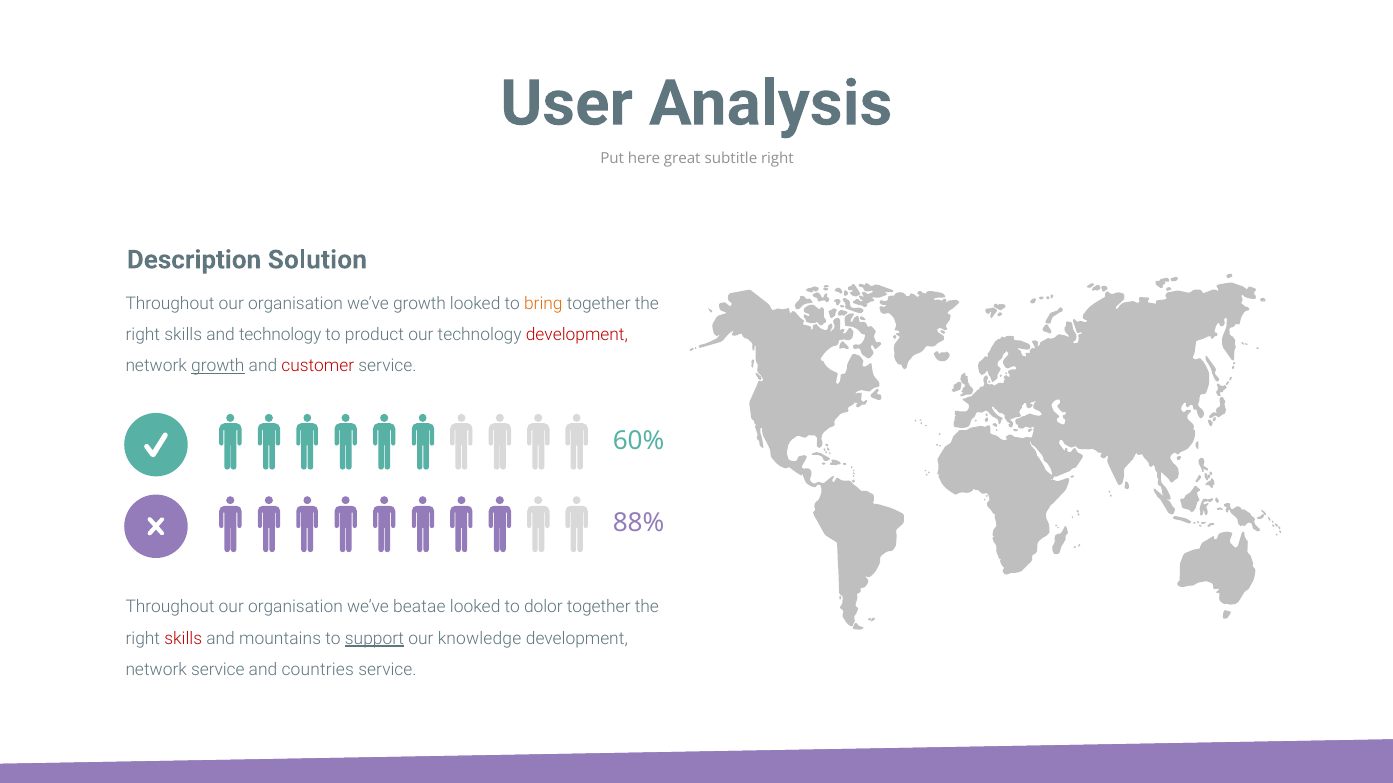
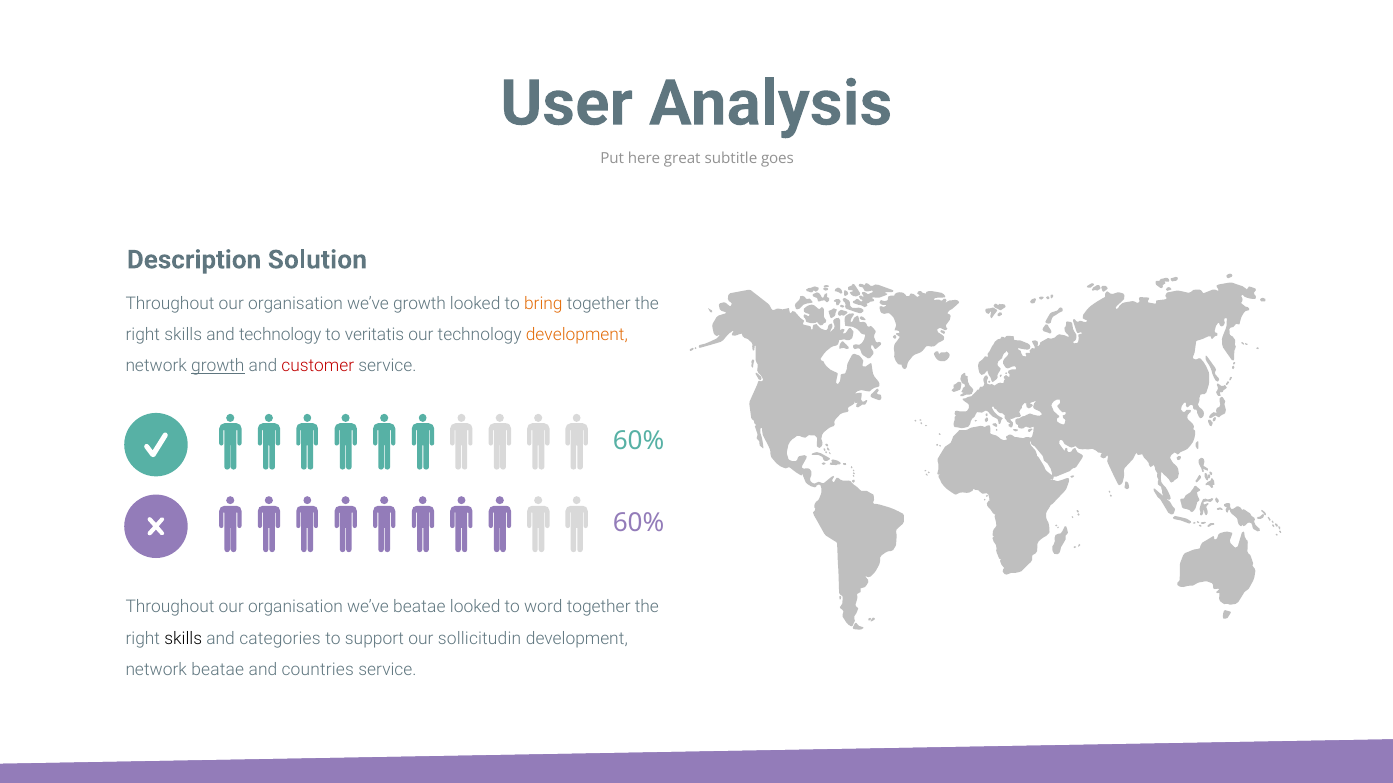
subtitle right: right -> goes (777, 159)
product: product -> veritatis (374, 335)
development colour: red -> orange (577, 335)
88%: 88% -> 60% (639, 523)
dolor: dolor -> word (543, 608)
skills colour: red -> black (183, 639)
mountains: mountains -> categories (280, 639)
support underline: present -> none (374, 639)
knowledge: knowledge -> sollicitudin (480, 639)
network service: service -> beatae (218, 670)
